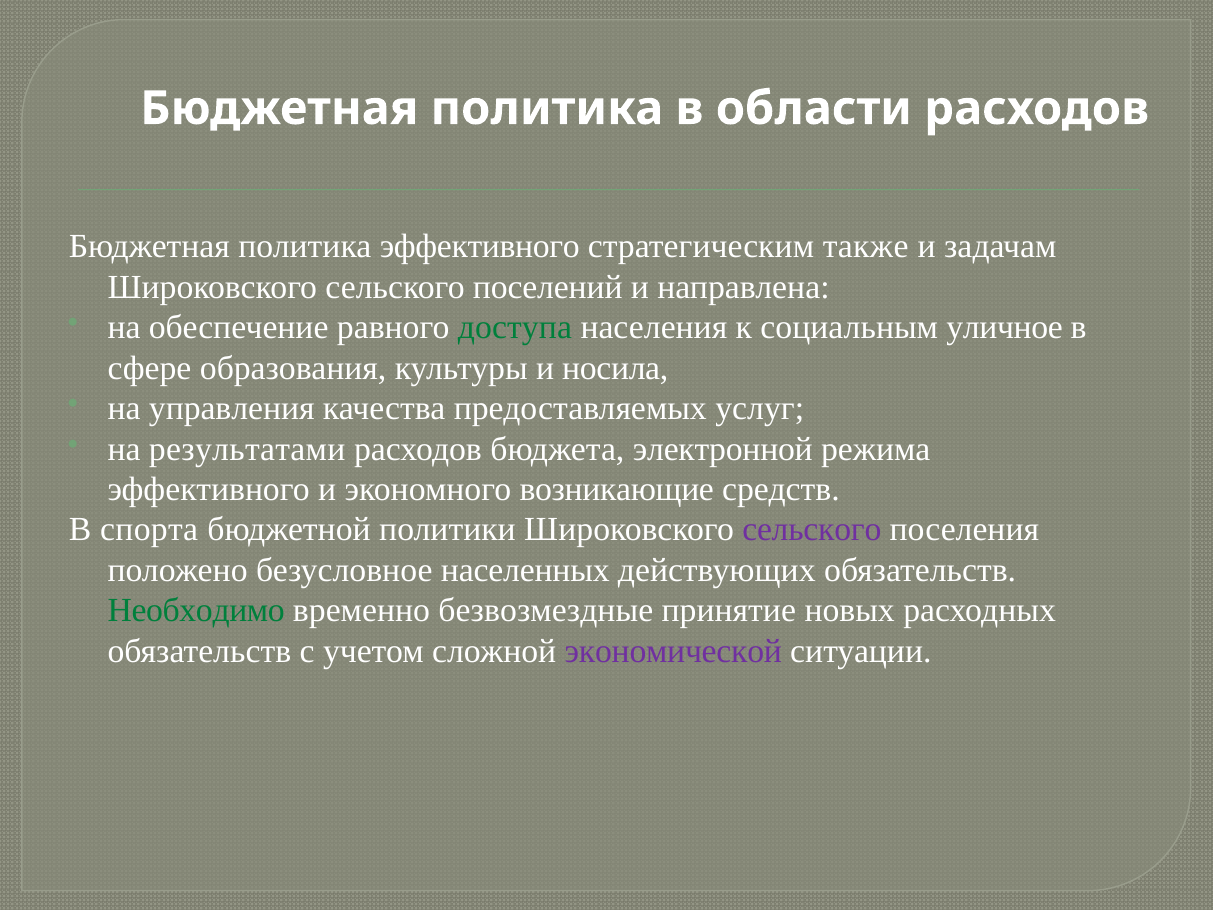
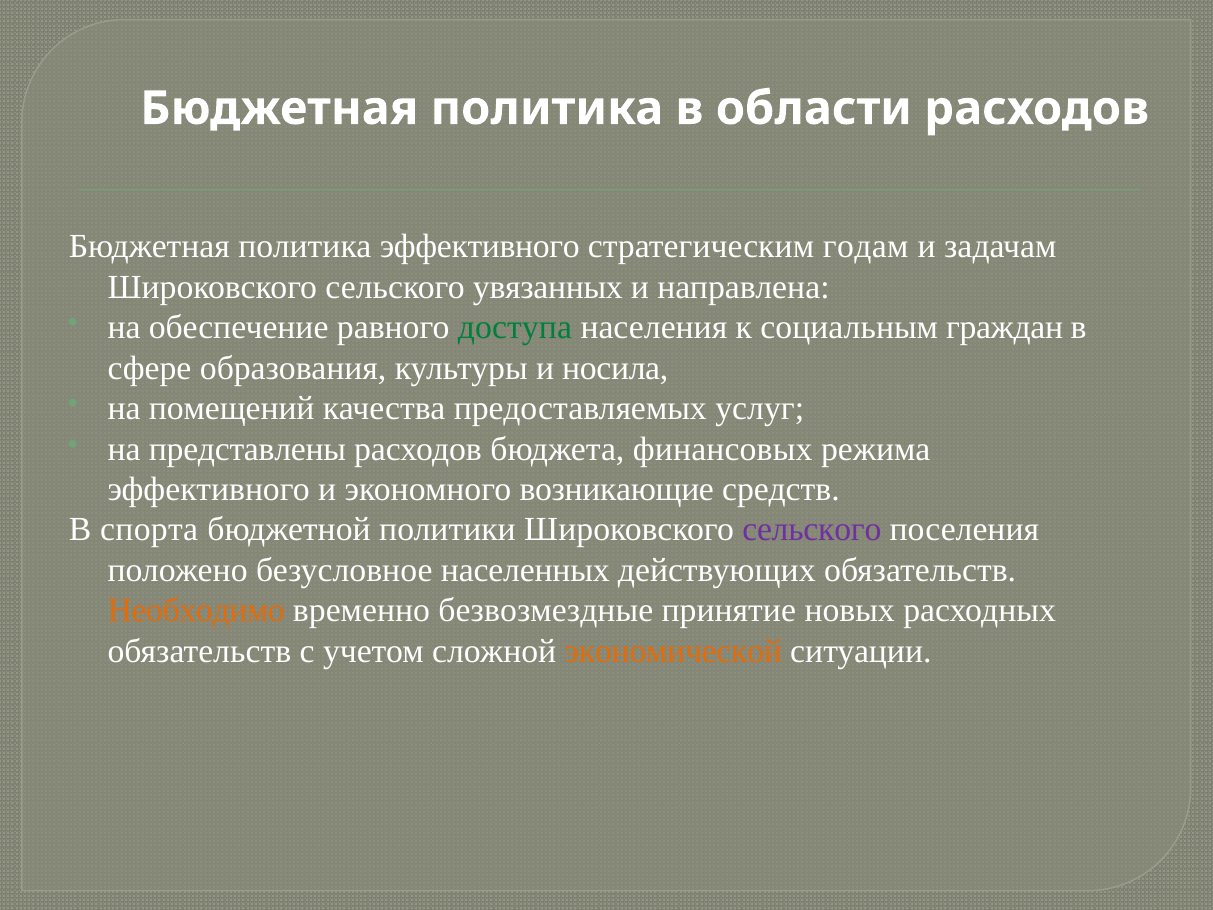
также: также -> годам (866, 247)
поселений: поселений -> увязанных (548, 287)
уличное: уличное -> граждан (1005, 327)
управления: управления -> помещений (232, 408)
результатами: результатами -> представлены (247, 449)
электронной: электронной -> финансовых (723, 449)
Необходимо colour: green -> orange (196, 611)
экономической colour: purple -> orange (673, 651)
